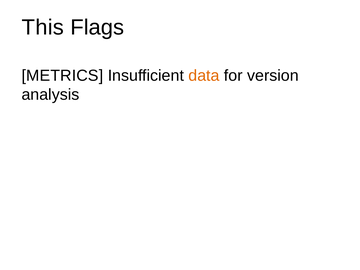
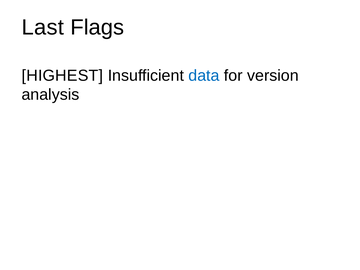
This: This -> Last (43, 27)
METRICS: METRICS -> HIGHEST (62, 75)
data colour: orange -> blue (204, 75)
